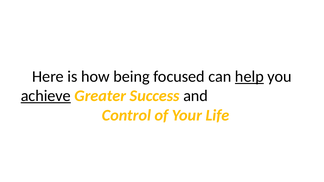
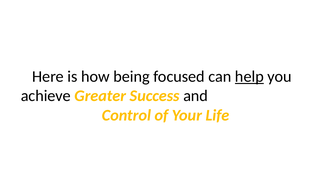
achieve underline: present -> none (46, 96)
